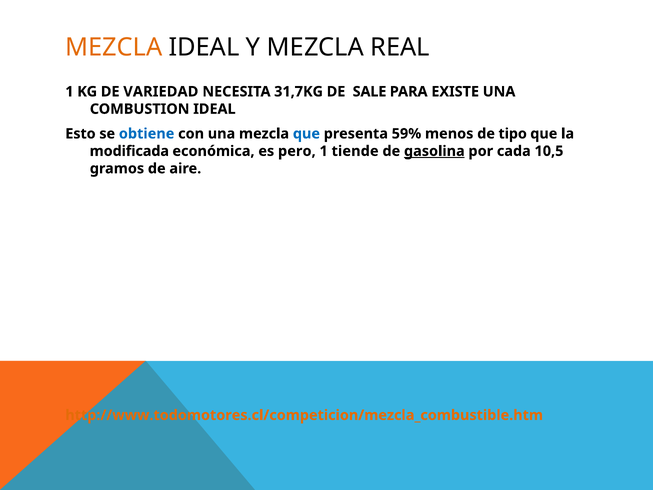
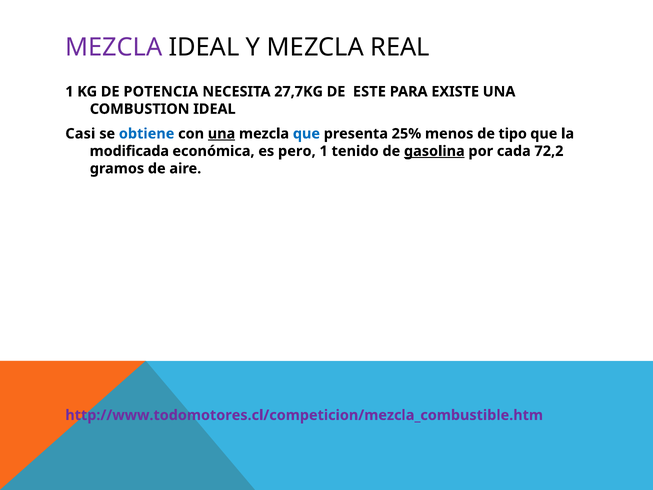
MEZCLA colour: orange -> purple (114, 47)
VARIEDAD: VARIEDAD -> POTENCIA (161, 92)
31,7KG: 31,7KG -> 27,7KG (299, 92)
SALE: SALE -> ESTE (369, 92)
Esto: Esto -> Casi (80, 134)
una underline: none -> present (222, 134)
59%: 59% -> 25% (406, 134)
tiende: tiende -> tenido (355, 151)
10,5: 10,5 -> 72,2 (549, 151)
http://www.todomotores.cl/competicion/mezcla_combustible.htm colour: orange -> purple (304, 415)
